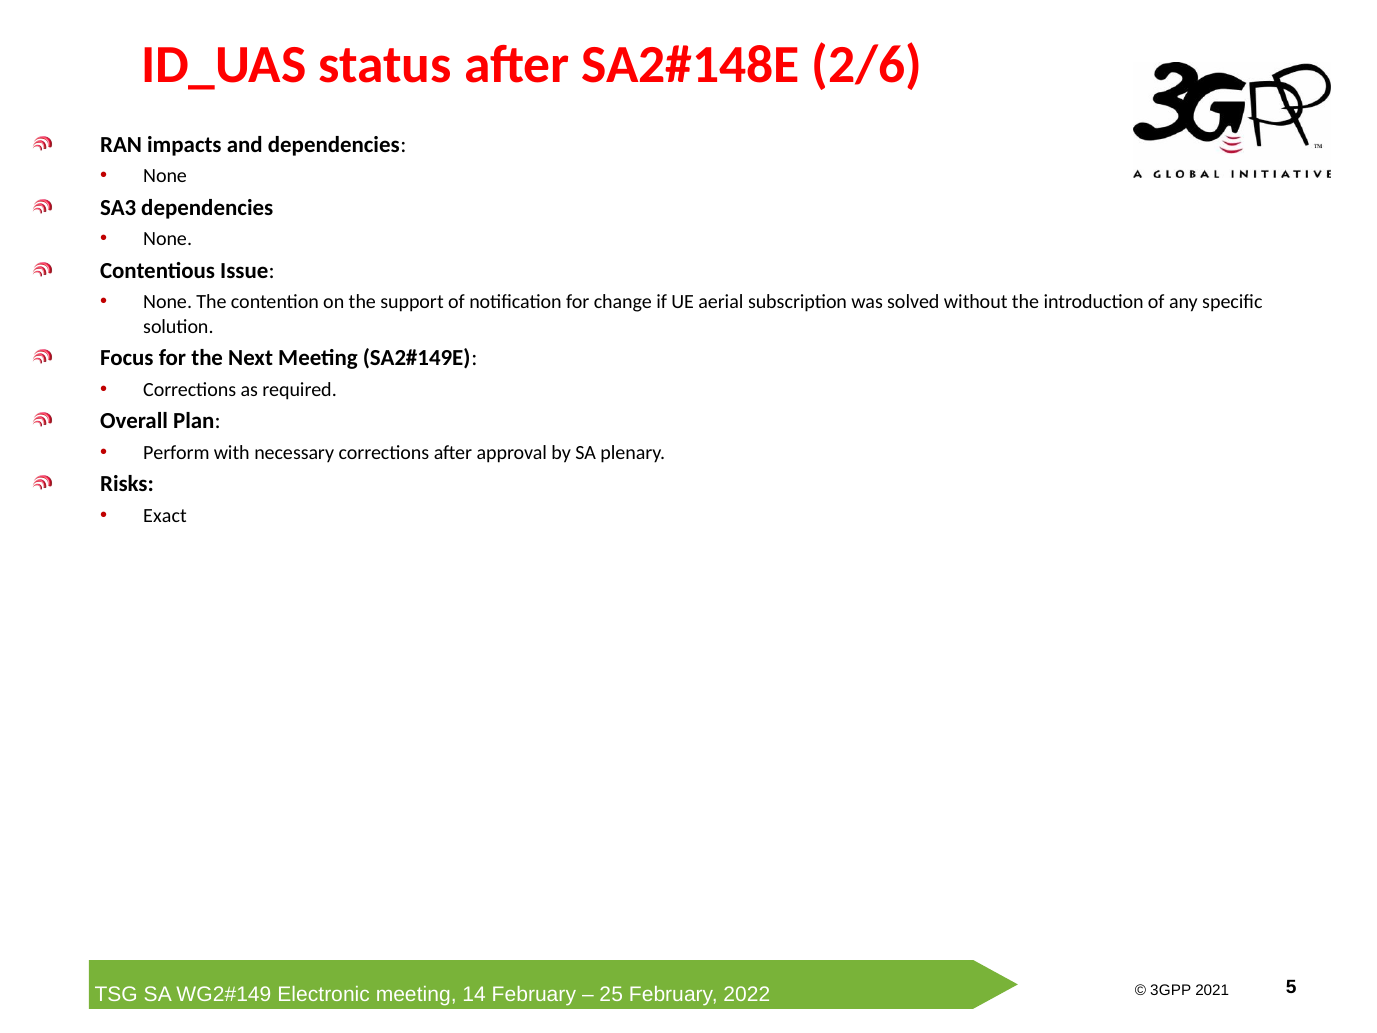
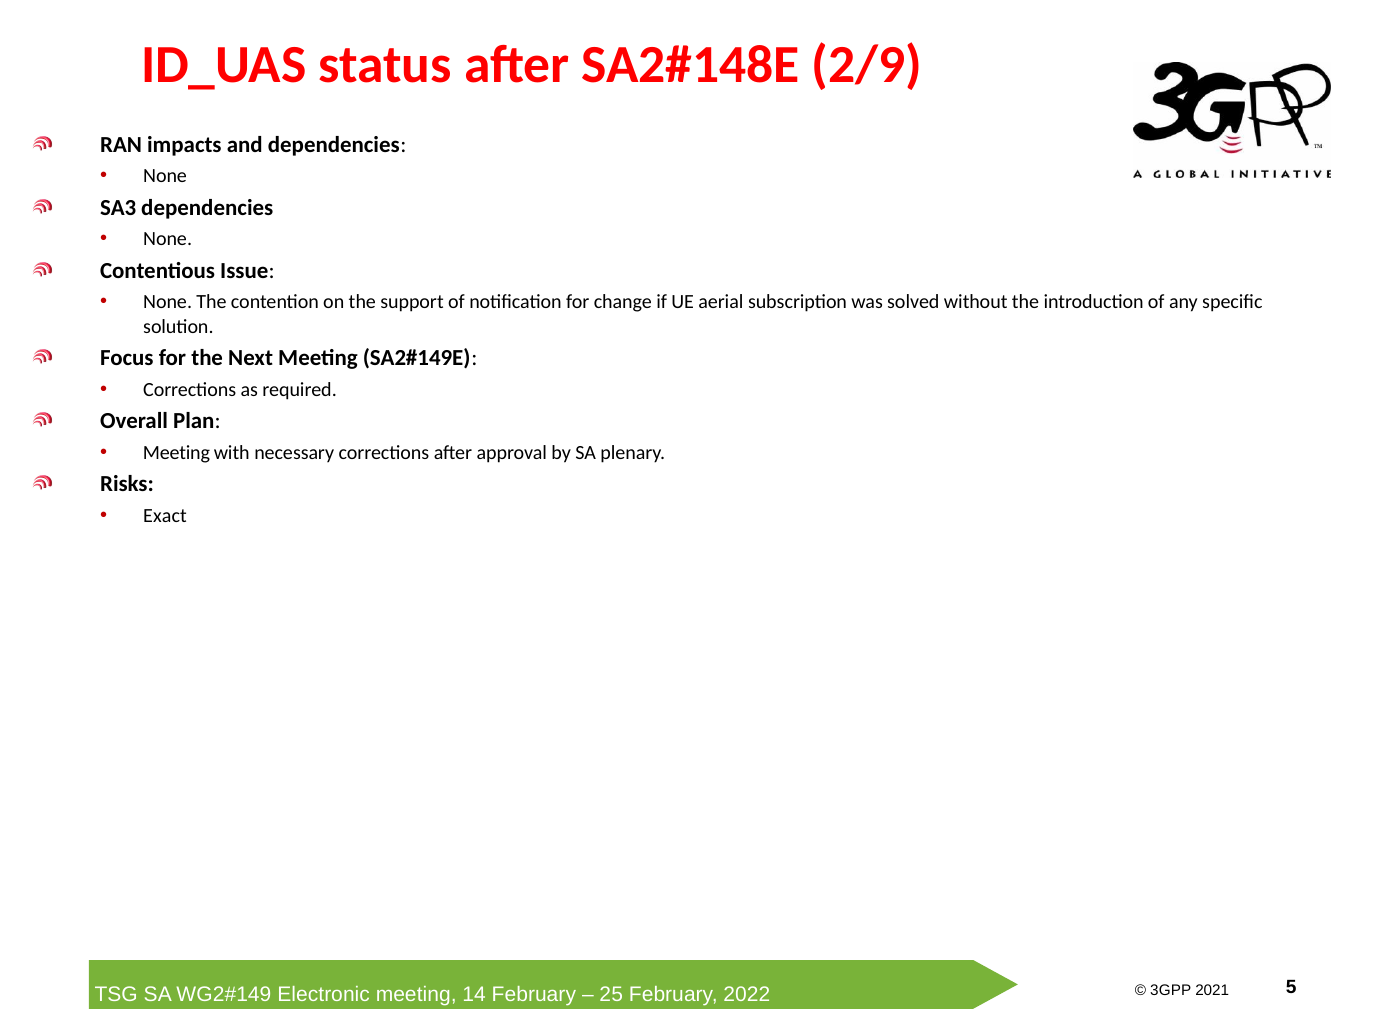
2/6: 2/6 -> 2/9 (867, 65)
Perform: Perform -> Meeting (176, 453)
